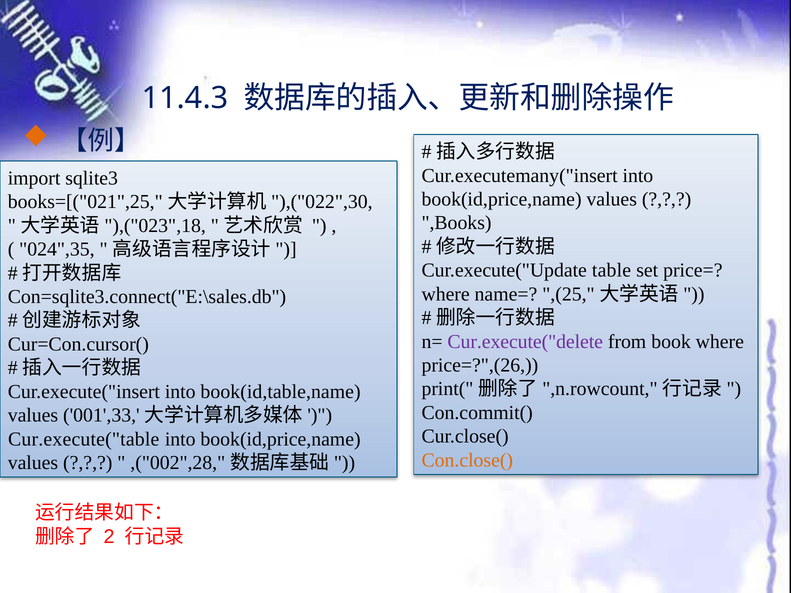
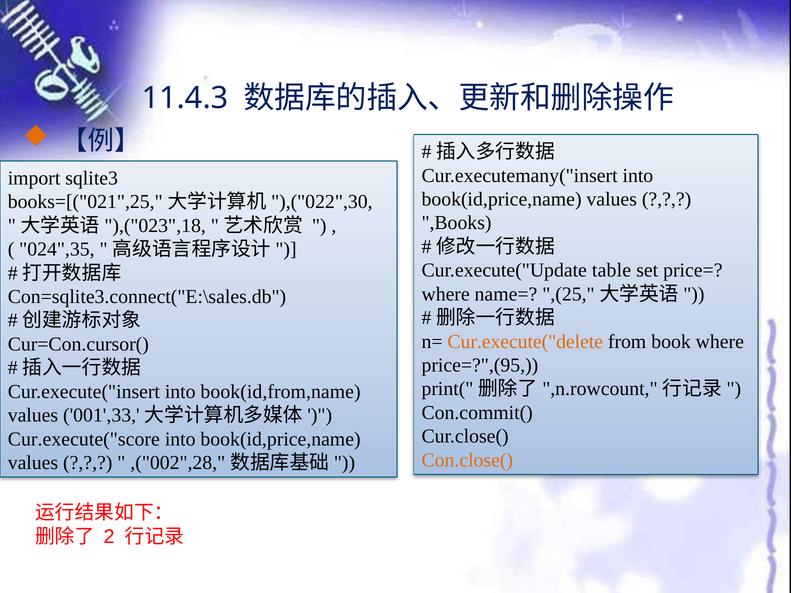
Cur.execute("delete colour: purple -> orange (525, 342)
price=?",(26: price=?",(26 -> price=?",(95 (480, 365)
book(id,table,name: book(id,table,name -> book(id,from,name (281, 392)
Cur.execute("table: Cur.execute("table -> Cur.execute("score (84, 439)
